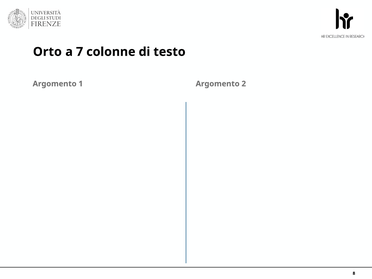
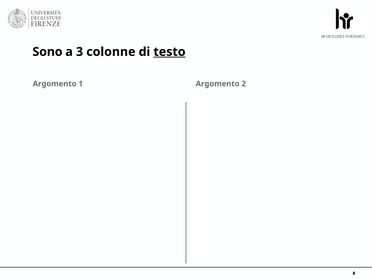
Orto: Orto -> Sono (48, 52)
7: 7 -> 3 (80, 52)
testo underline: none -> present (169, 52)
